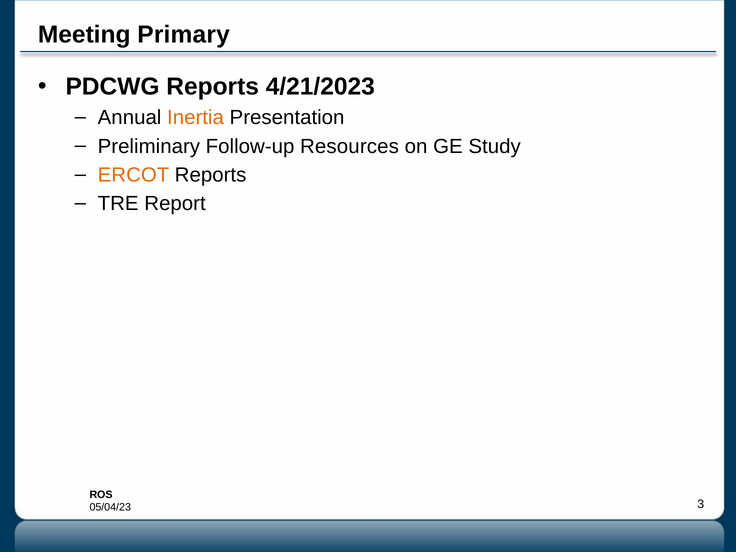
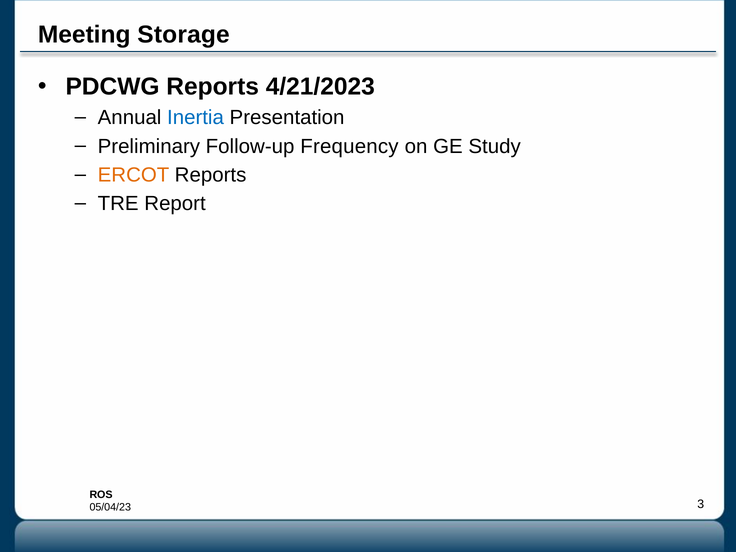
Primary: Primary -> Storage (184, 35)
Inertia colour: orange -> blue (196, 118)
Resources: Resources -> Frequency (349, 146)
